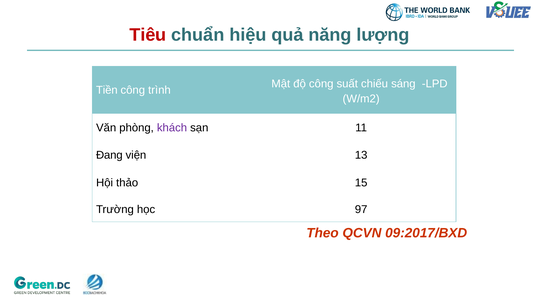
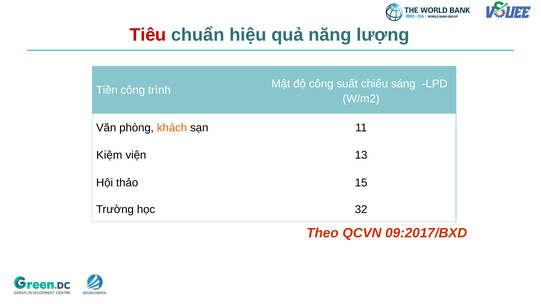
khách colour: purple -> orange (172, 128)
Đang: Đang -> Kiệm (109, 155)
97: 97 -> 32 (361, 210)
